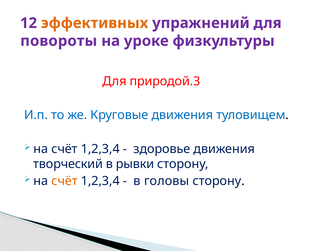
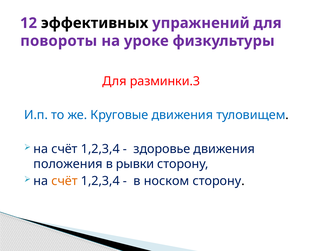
эффективных colour: orange -> black (95, 23)
природой.3: природой.3 -> разминки.3 (165, 81)
творческий: творческий -> положения (68, 164)
головы: головы -> носком (167, 181)
